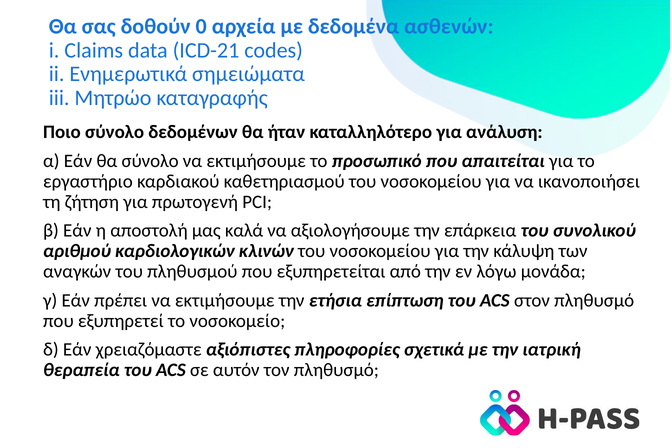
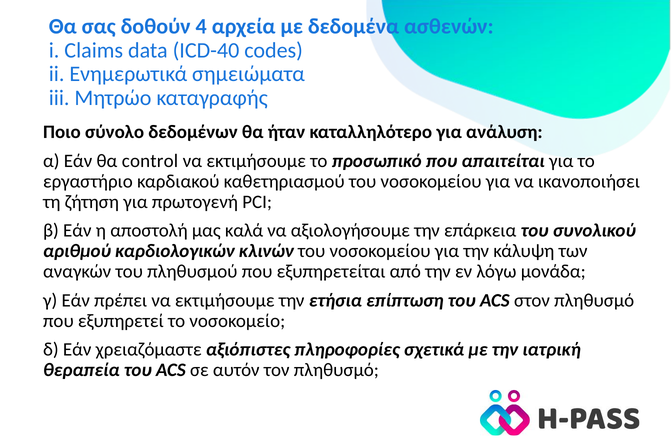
0: 0 -> 4 (201, 26)
ICD-21: ICD-21 -> ICD-40 (206, 50)
θα σύνολο: σύνολο -> control (150, 161)
